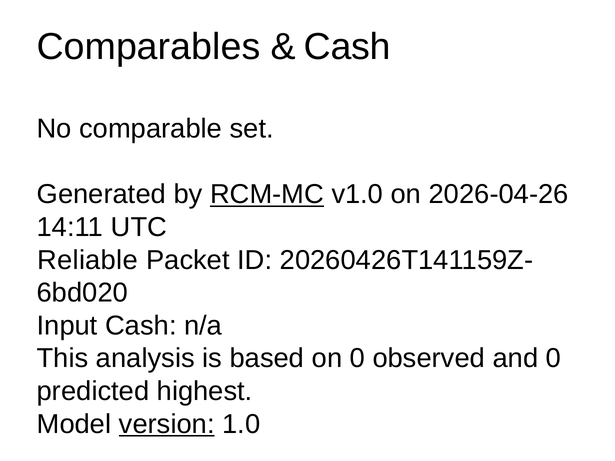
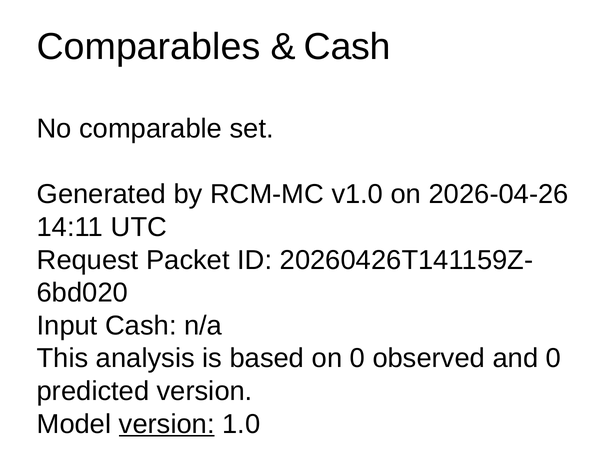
RCM-MC underline: present -> none (267, 195)
Reliable: Reliable -> Request (88, 260)
predicted highest: highest -> version (205, 391)
